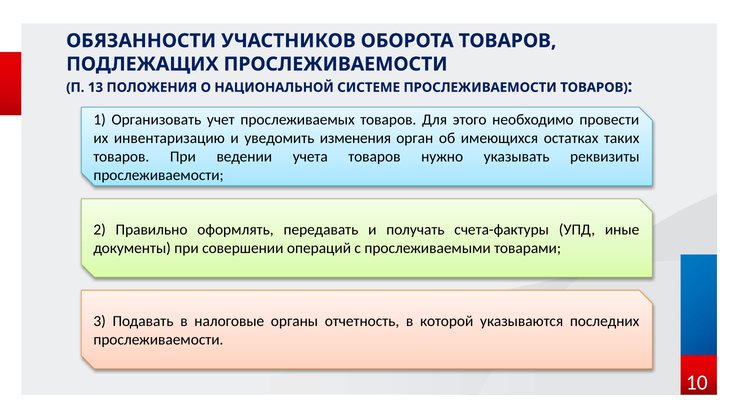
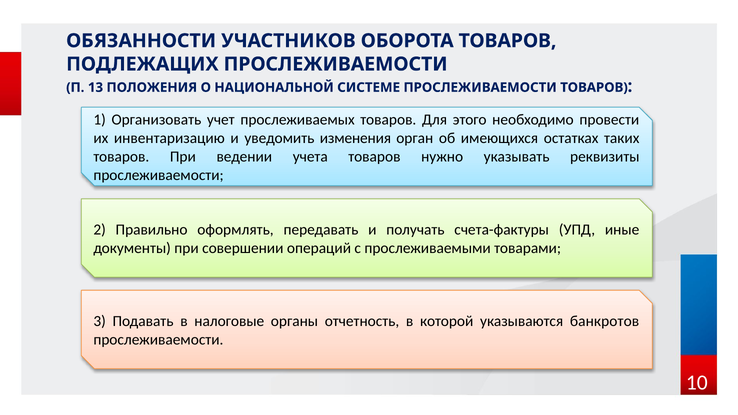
последних: последних -> банкротов (605, 321)
